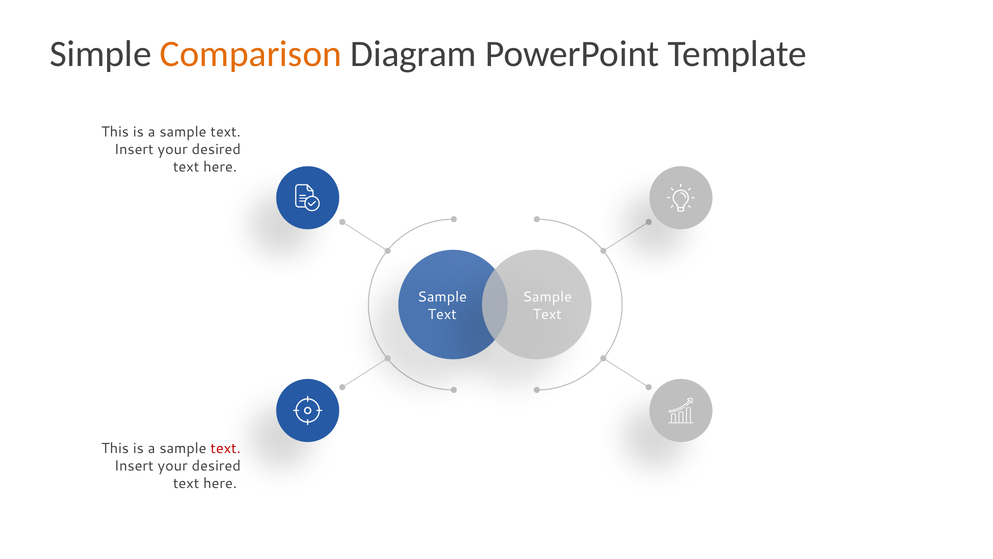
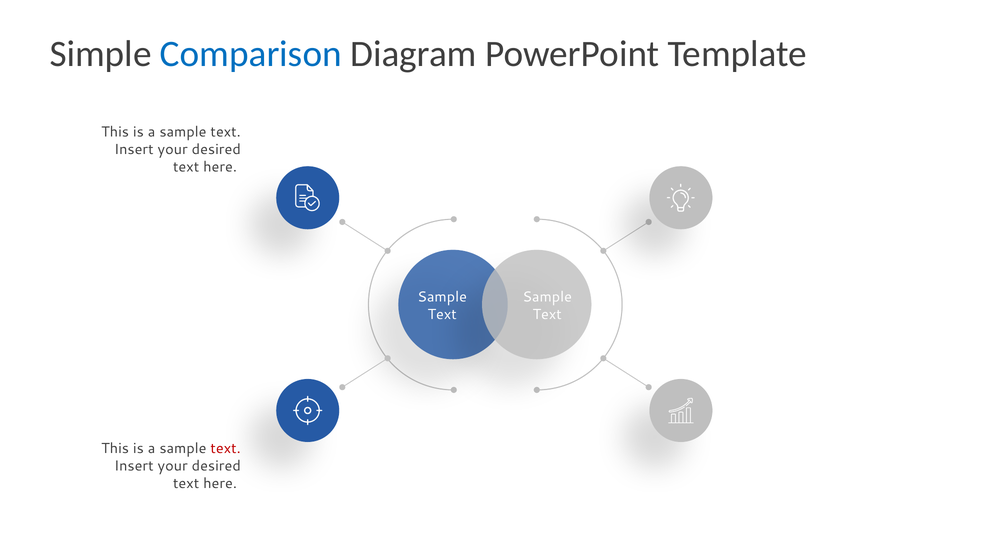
Comparison colour: orange -> blue (251, 54)
